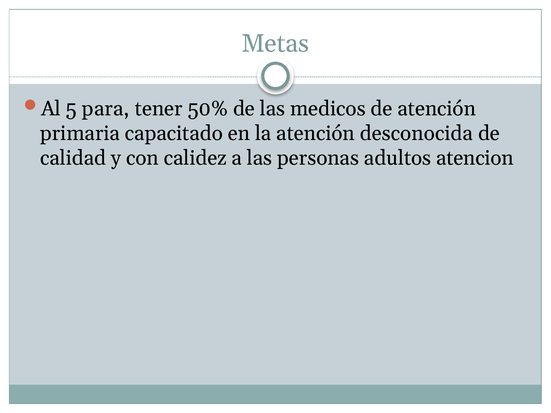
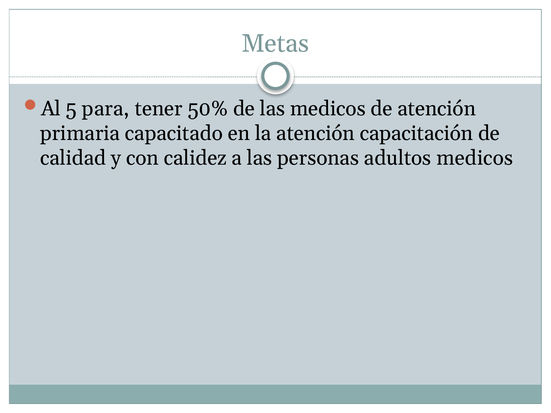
desconocida: desconocida -> capacitación (416, 133)
adultos atencion: atencion -> medicos (475, 158)
